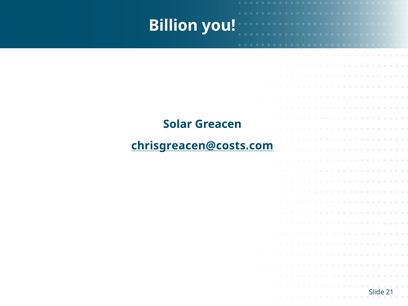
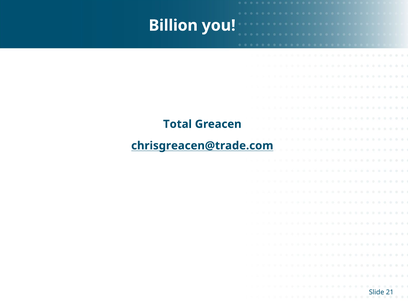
Solar: Solar -> Total (178, 124)
chrisgreacen@costs.com: chrisgreacen@costs.com -> chrisgreacen@trade.com (202, 146)
